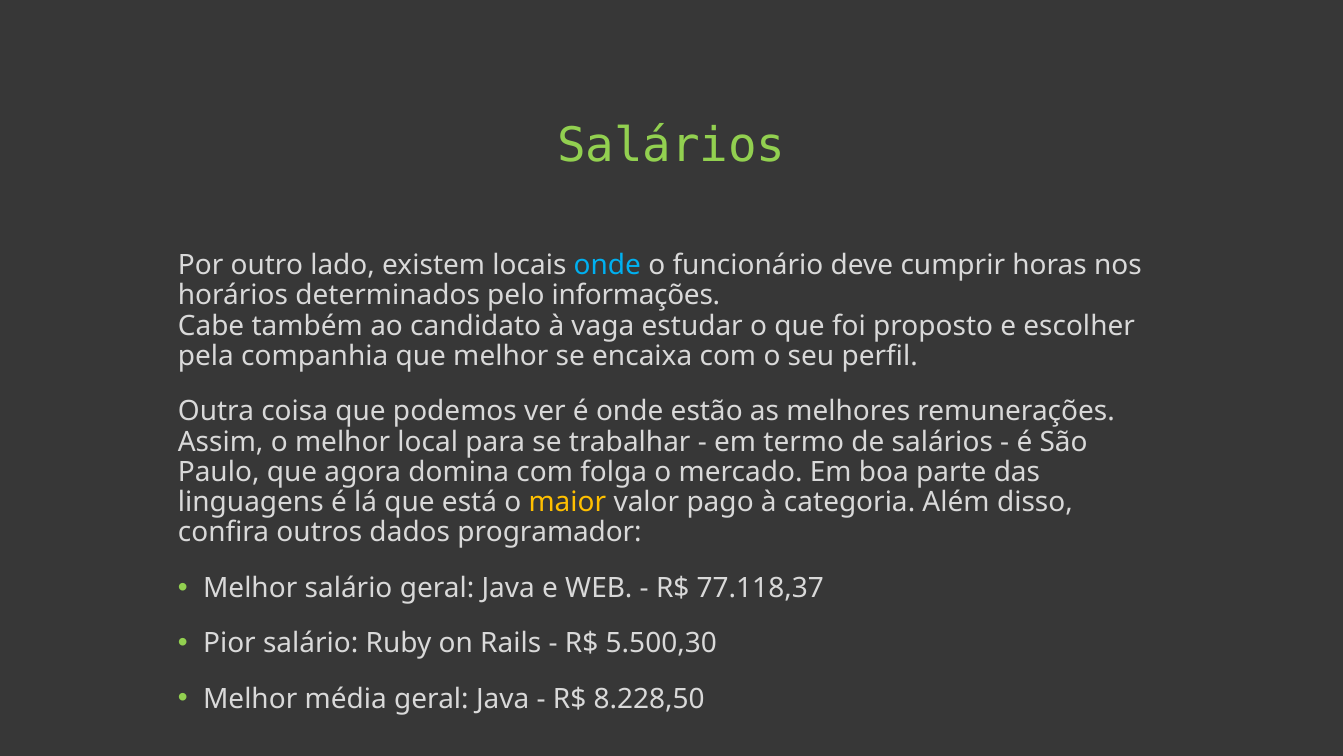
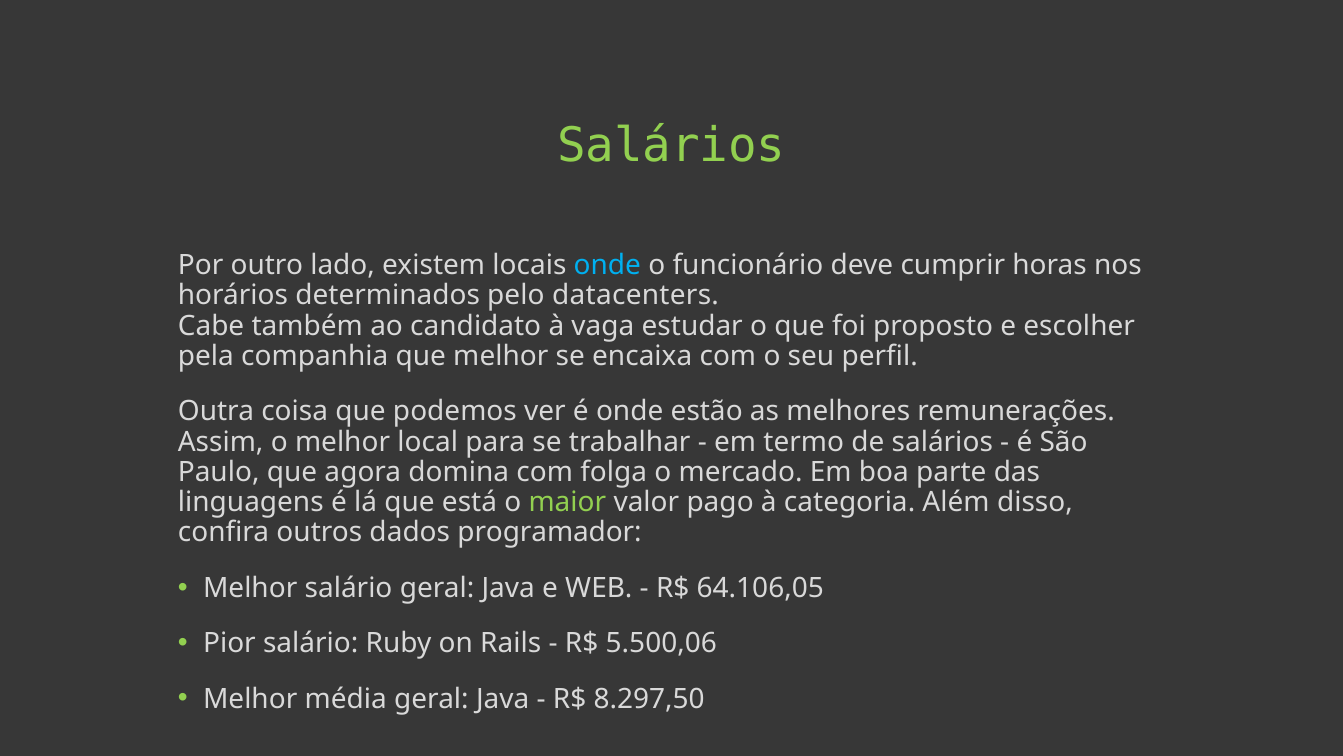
informações: informações -> datacenters (636, 295)
maior colour: yellow -> light green (567, 502)
77.118,37: 77.118,37 -> 64.106,05 (760, 587)
5.500,30: 5.500,30 -> 5.500,06 (661, 643)
8.228,50: 8.228,50 -> 8.297,50 (649, 698)
